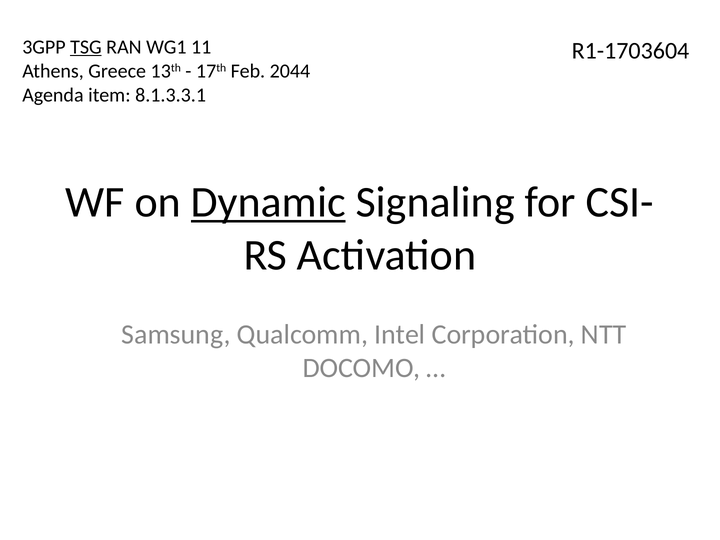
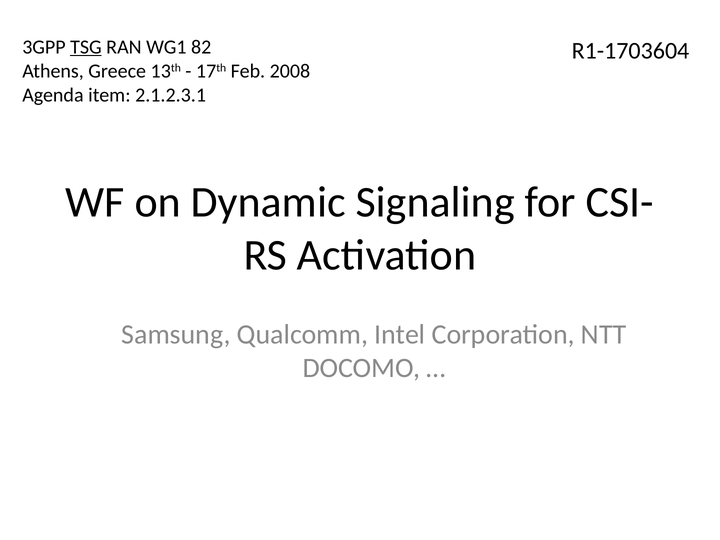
11: 11 -> 82 (201, 47)
2044: 2044 -> 2008 (290, 71)
8.1.3.3.1: 8.1.3.3.1 -> 2.1.2.3.1 (171, 95)
Dynamic underline: present -> none (268, 202)
